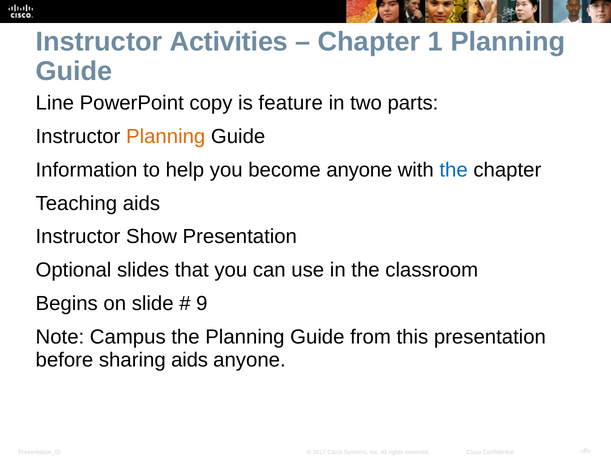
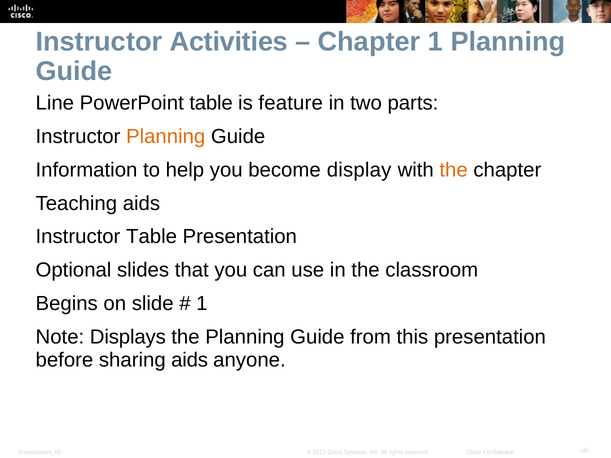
PowerPoint copy: copy -> table (211, 103)
become anyone: anyone -> display (359, 170)
the colour: blue -> orange (454, 170)
Instructor Show: Show -> Table (152, 237)
9: 9 -> 1 (202, 304)
Campus: Campus -> Displays (128, 337)
